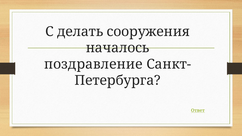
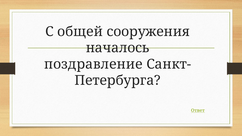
делать: делать -> общей (80, 32)
